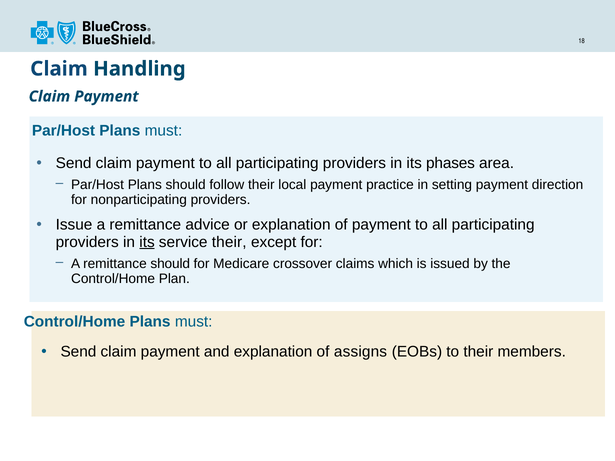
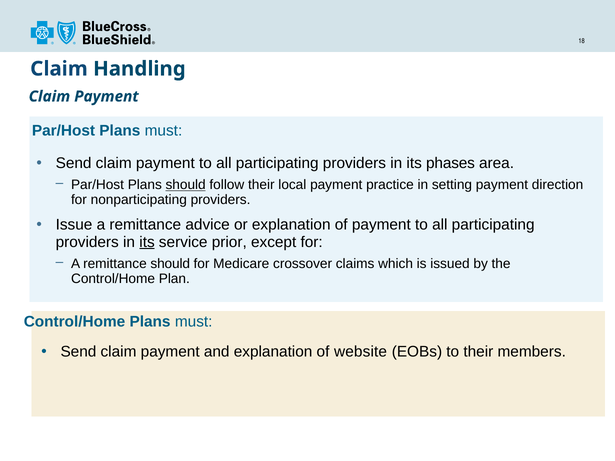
should underline: none -> present (186, 185)
service their: their -> prior (229, 242)
assigns: assigns -> website (361, 352)
